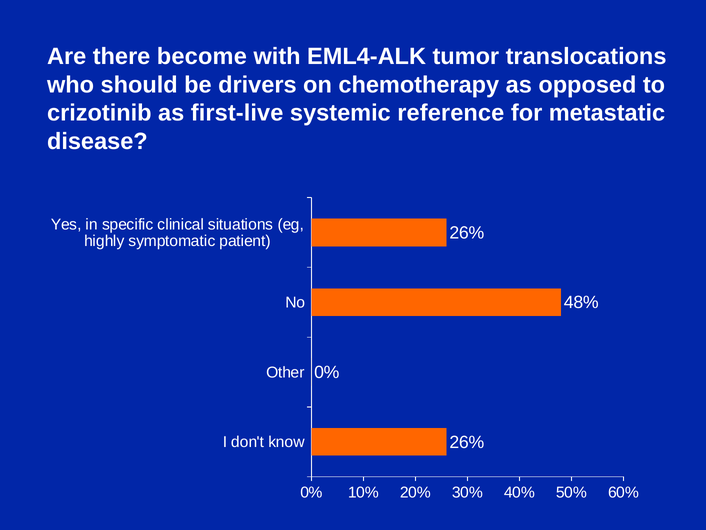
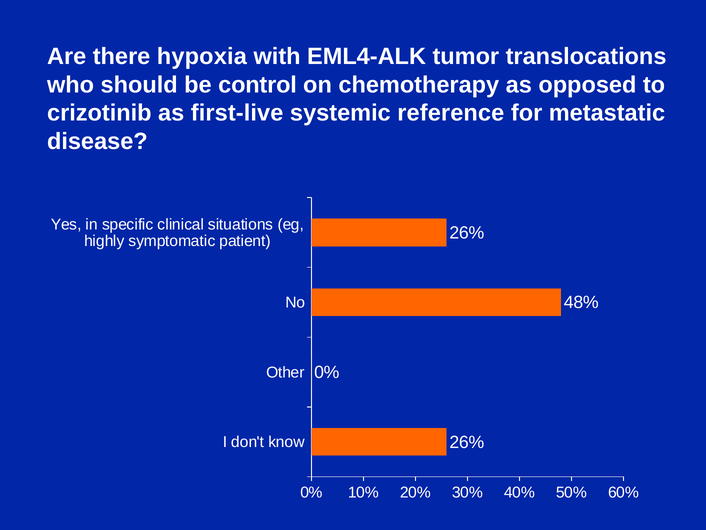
become: become -> hypoxia (202, 56)
drivers: drivers -> control (258, 85)
